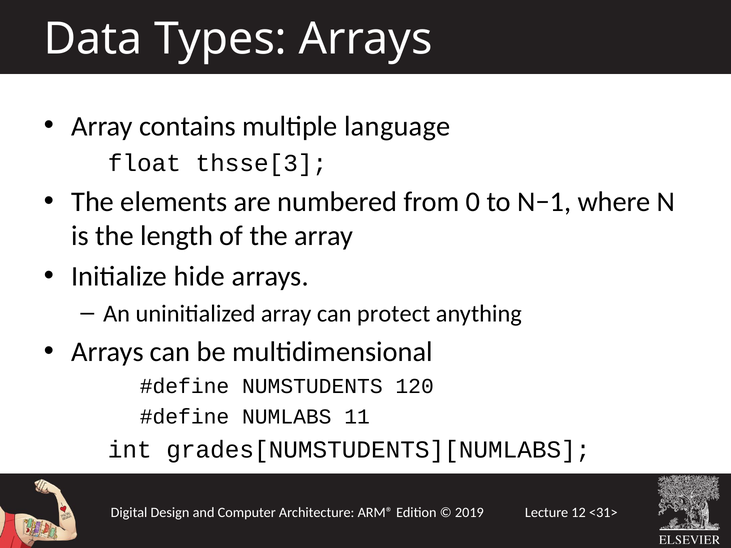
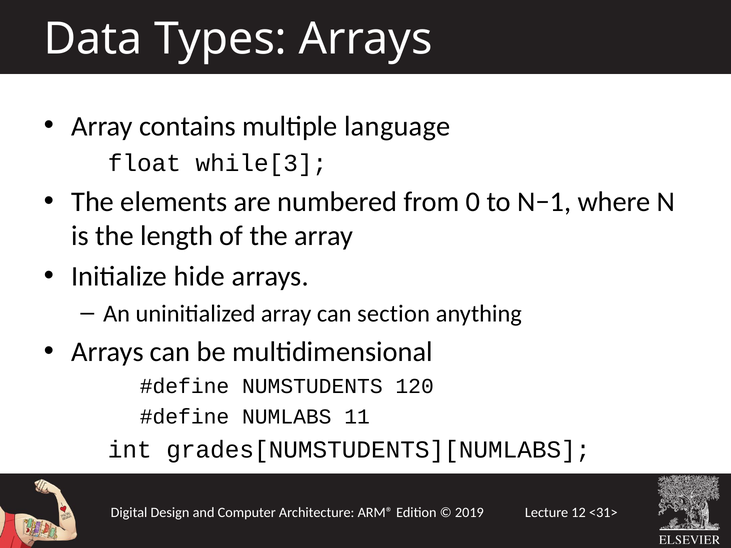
thsse[3: thsse[3 -> while[3 (261, 163)
protect: protect -> section (394, 314)
